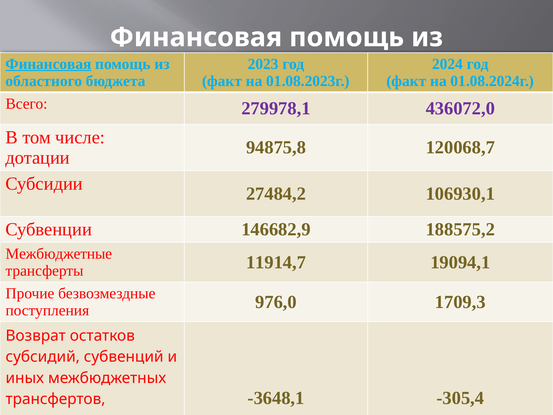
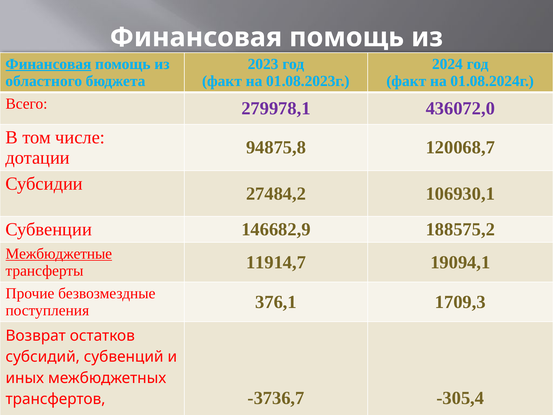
Межбюджетные underline: none -> present (59, 254)
976,0: 976,0 -> 376,1 (276, 302)
-3648,1: -3648,1 -> -3736,7 (276, 398)
